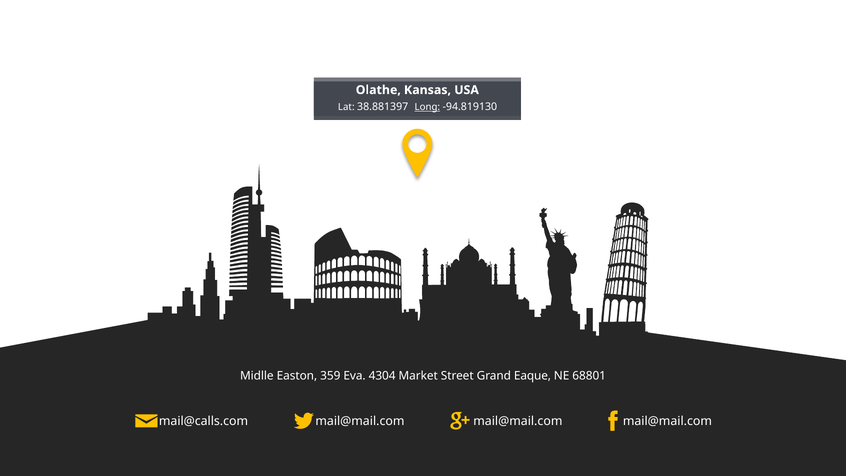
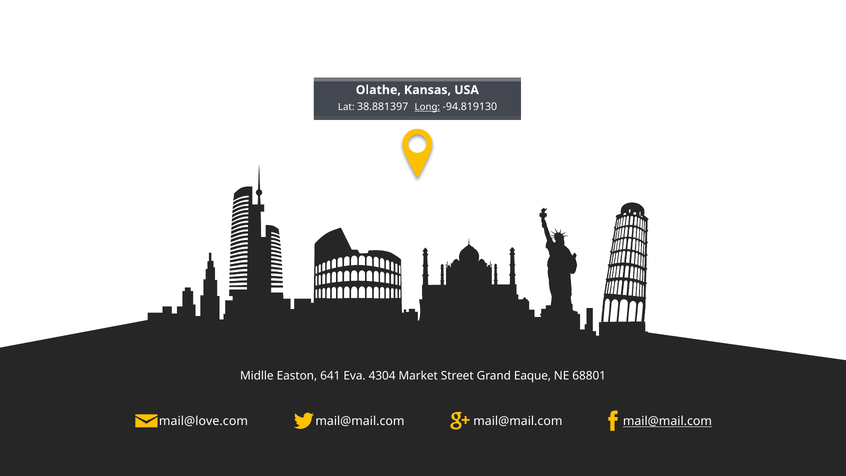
359: 359 -> 641 (330, 376)
mail@calls.com: mail@calls.com -> mail@love.com (203, 421)
mail@mail.com underline: none -> present (667, 421)
